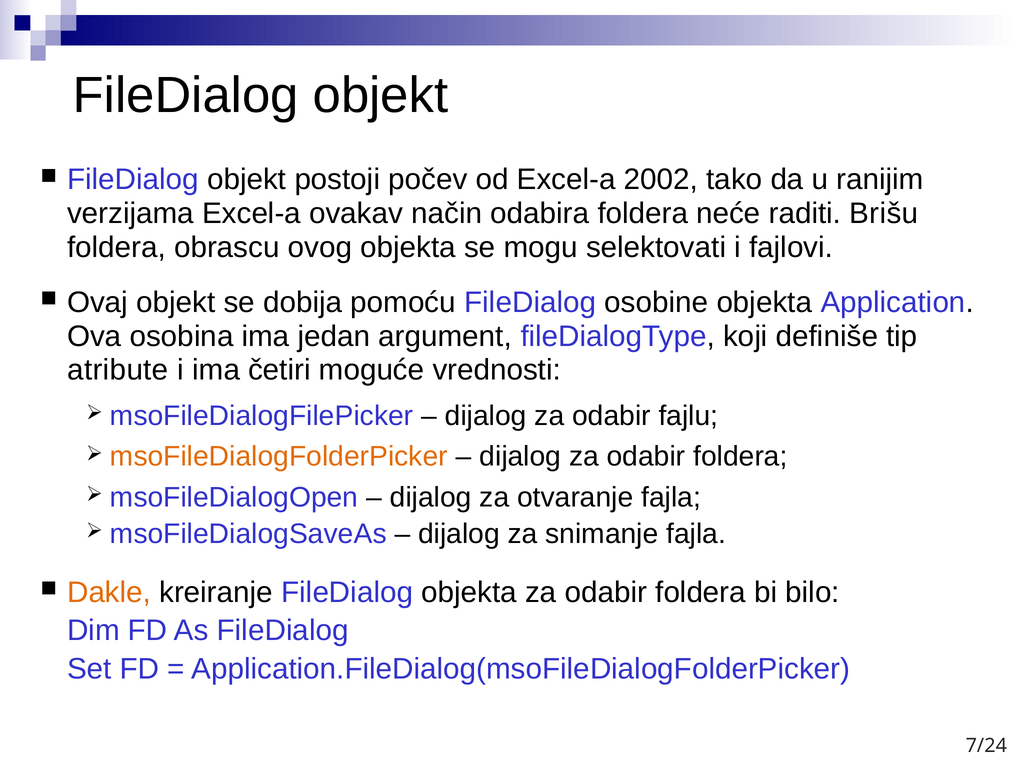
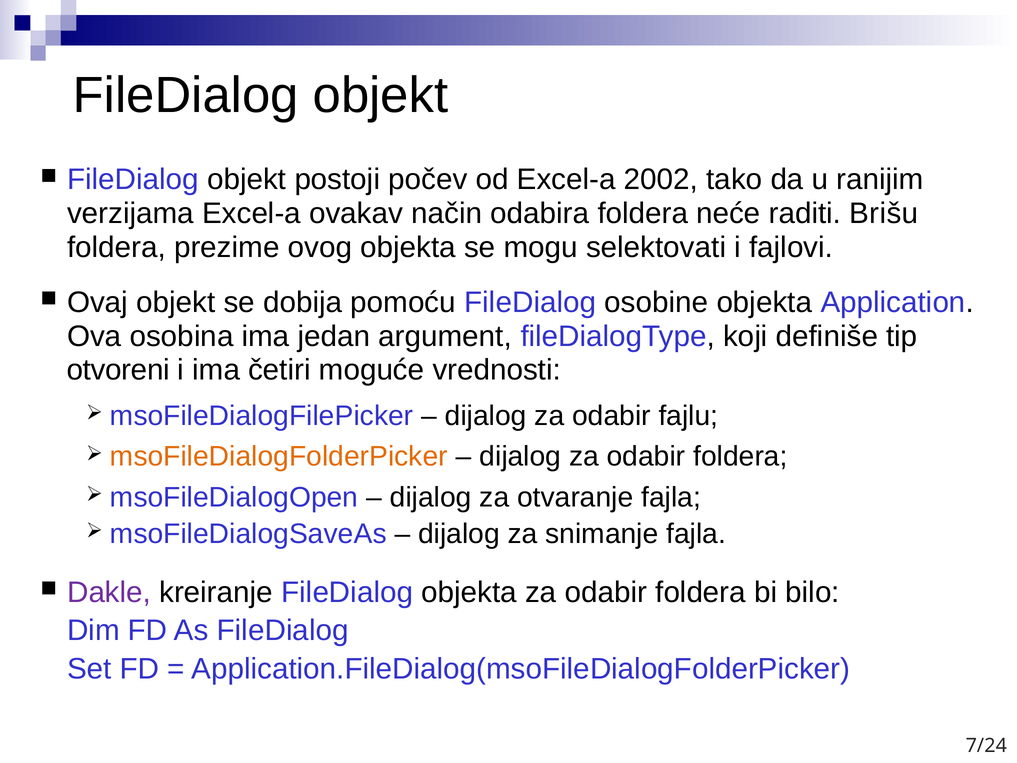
obrascu: obrascu -> prezime (227, 247)
atribute: atribute -> otvoreni (118, 370)
Dakle colour: orange -> purple (109, 592)
